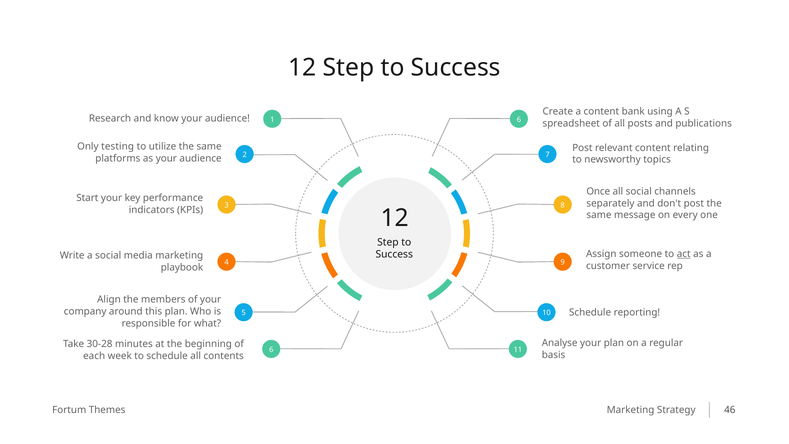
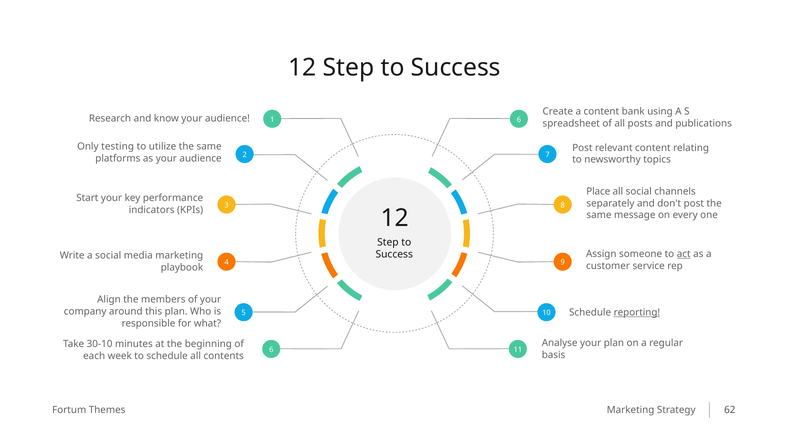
Once: Once -> Place (598, 191)
reporting underline: none -> present (637, 312)
30-28: 30-28 -> 30-10 (100, 344)
46: 46 -> 62 (730, 410)
